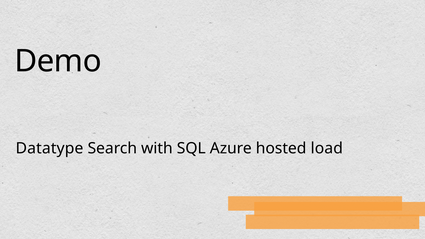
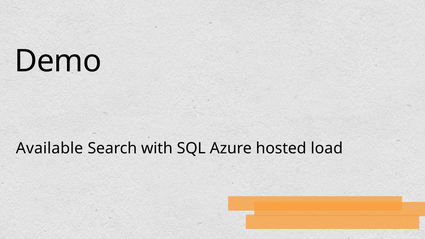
Datatype: Datatype -> Available (50, 148)
